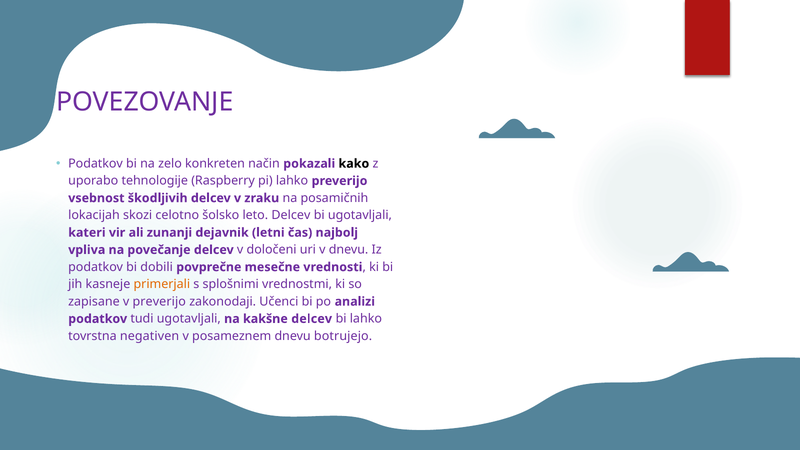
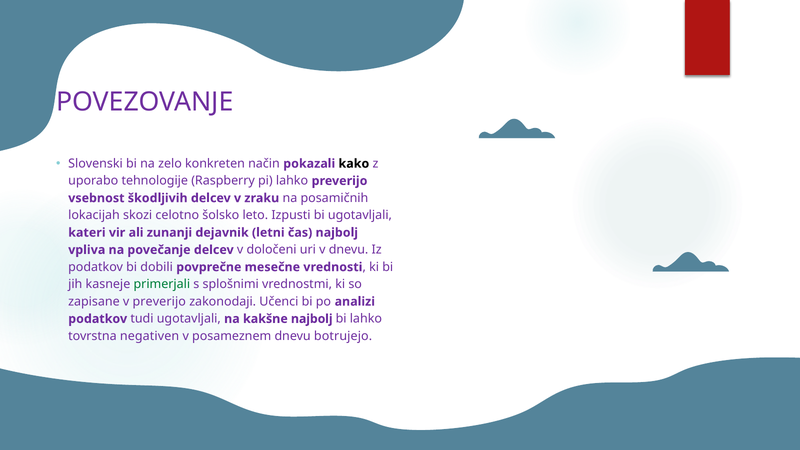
Podatkov: Podatkov -> Slovenski (96, 164)
leto Delcev: Delcev -> Izpusti (291, 215)
primerjali colour: orange -> green (162, 284)
kakšne delcev: delcev -> najbolj (312, 319)
